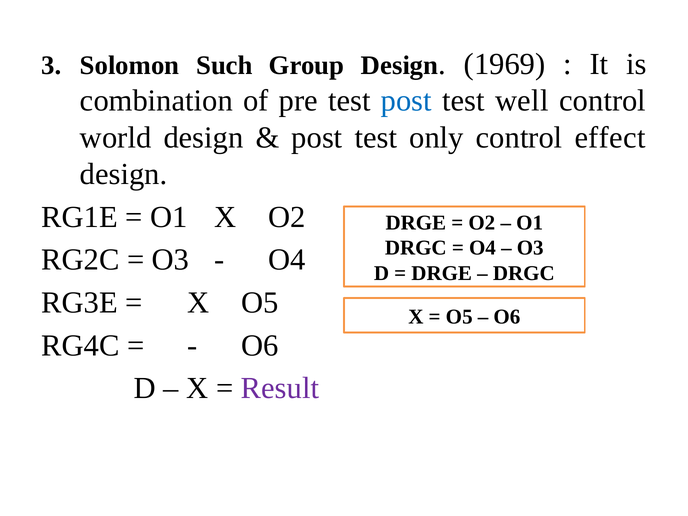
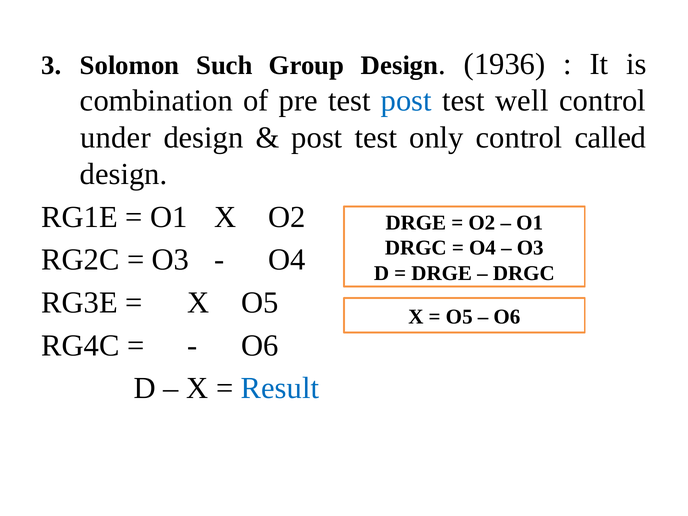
1969: 1969 -> 1936 (505, 64)
world: world -> under (115, 137)
effect: effect -> called (610, 137)
Result colour: purple -> blue (280, 388)
